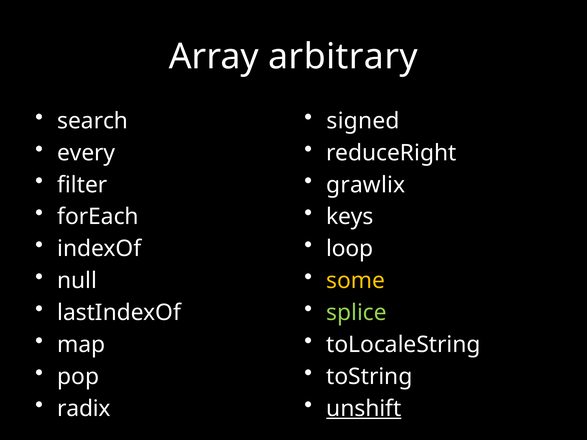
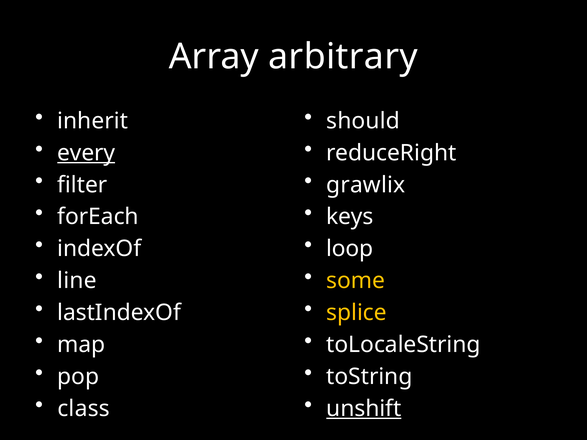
search: search -> inherit (93, 121)
signed: signed -> should (363, 121)
every underline: none -> present (86, 153)
null: null -> line (77, 281)
splice colour: light green -> yellow (357, 313)
radix: radix -> class (84, 409)
